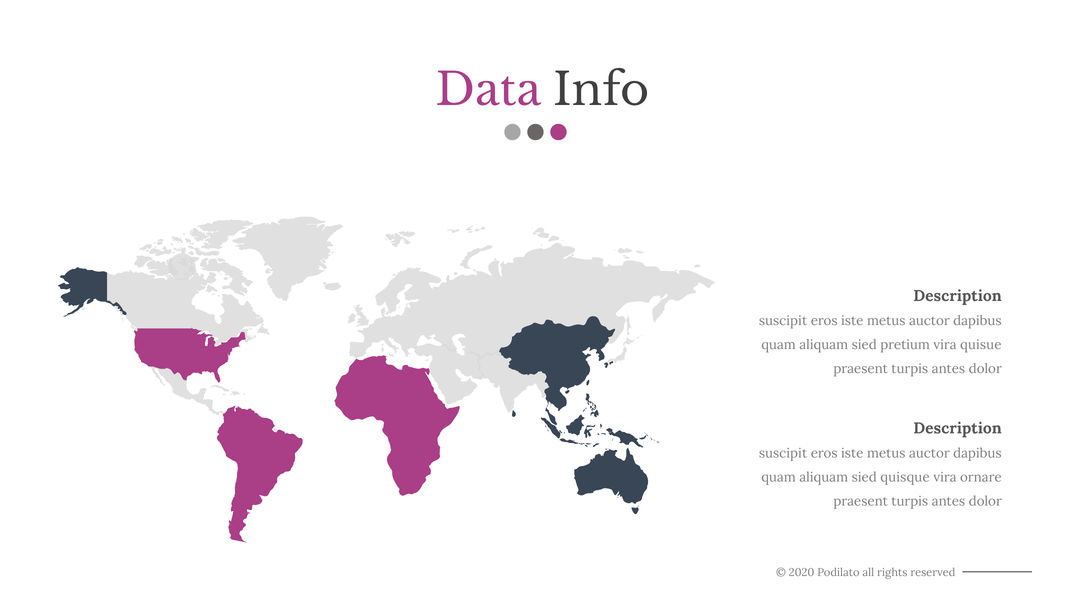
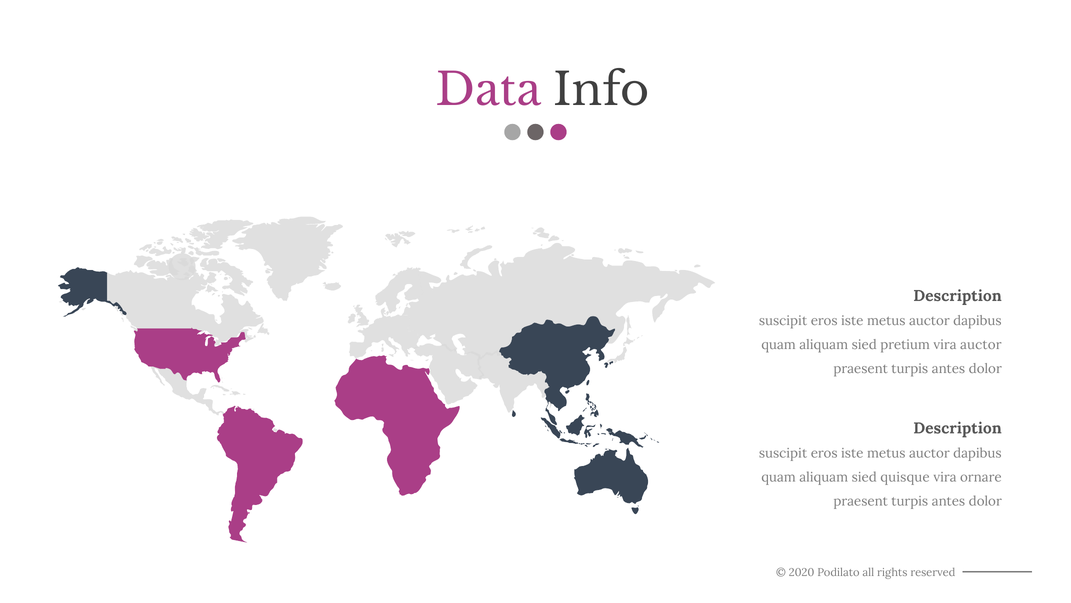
vira quisue: quisue -> auctor (981, 345)
